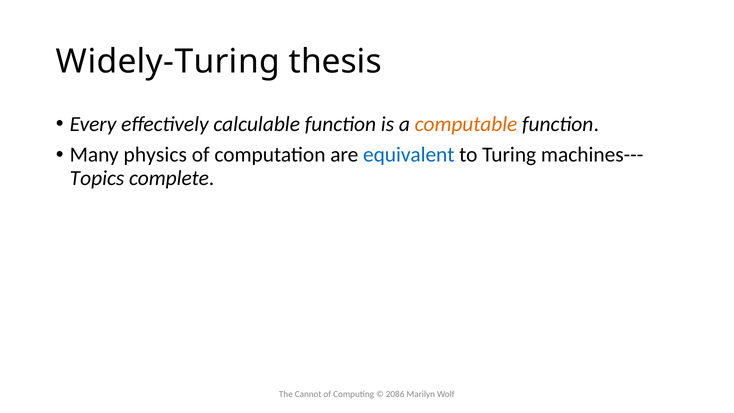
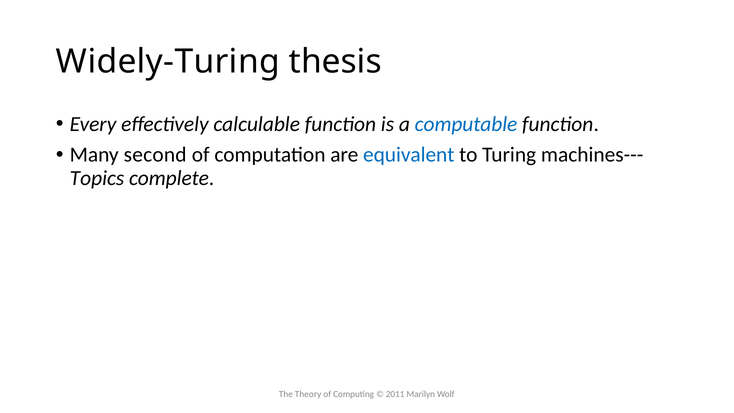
computable colour: orange -> blue (466, 124)
physics: physics -> second (155, 155)
Cannot: Cannot -> Theory (308, 394)
2086: 2086 -> 2011 (395, 394)
